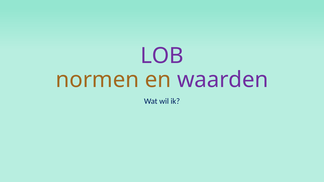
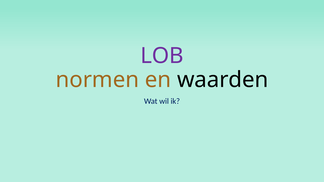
waarden colour: purple -> black (223, 80)
